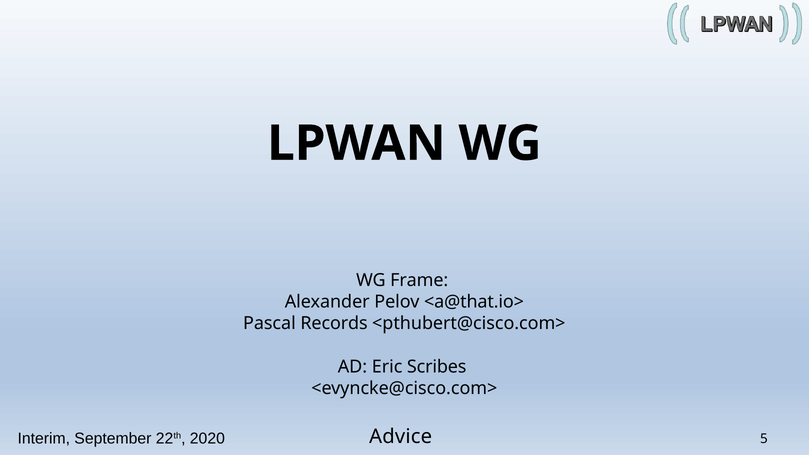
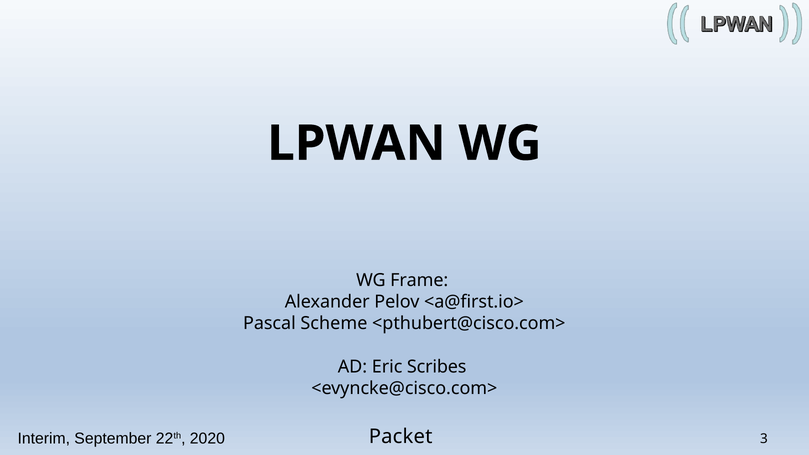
<a@that.io>: <a@that.io> -> <a@first.io> (474, 302)
Records: Records -> Scheme (334, 324)
5: 5 -> 3 (764, 439)
Advice: Advice -> Packet (401, 437)
